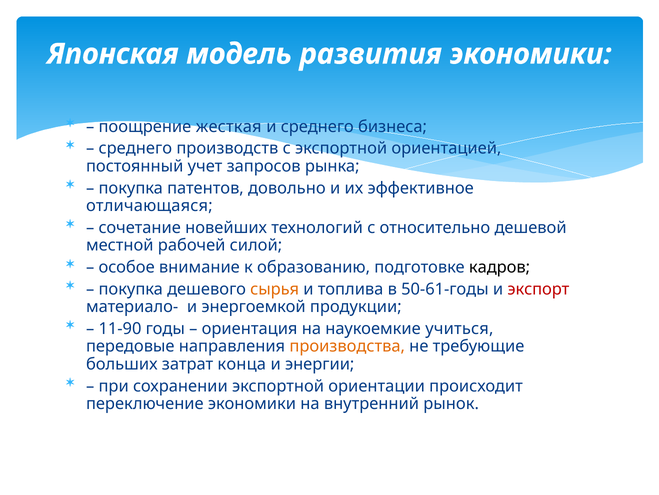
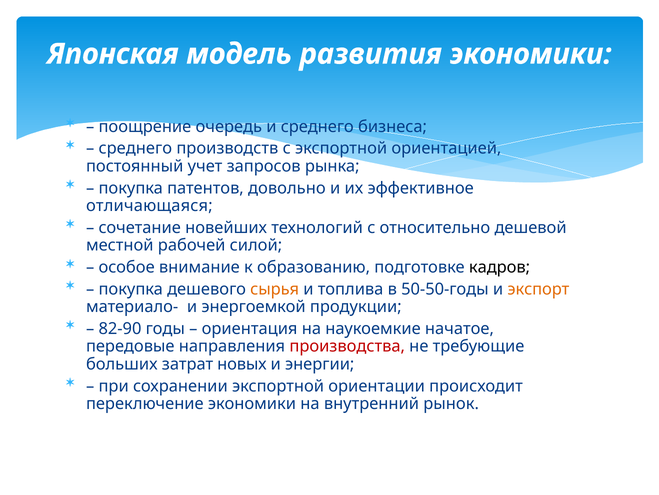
жесткая: жесткая -> очередь (229, 127)
50-61-годы: 50-61-годы -> 50-50-годы (445, 289)
экспорт colour: red -> orange (538, 289)
11-90: 11-90 -> 82-90 (120, 328)
учиться: учиться -> начатое (459, 328)
производства colour: orange -> red (347, 346)
конца: конца -> новых (242, 364)
